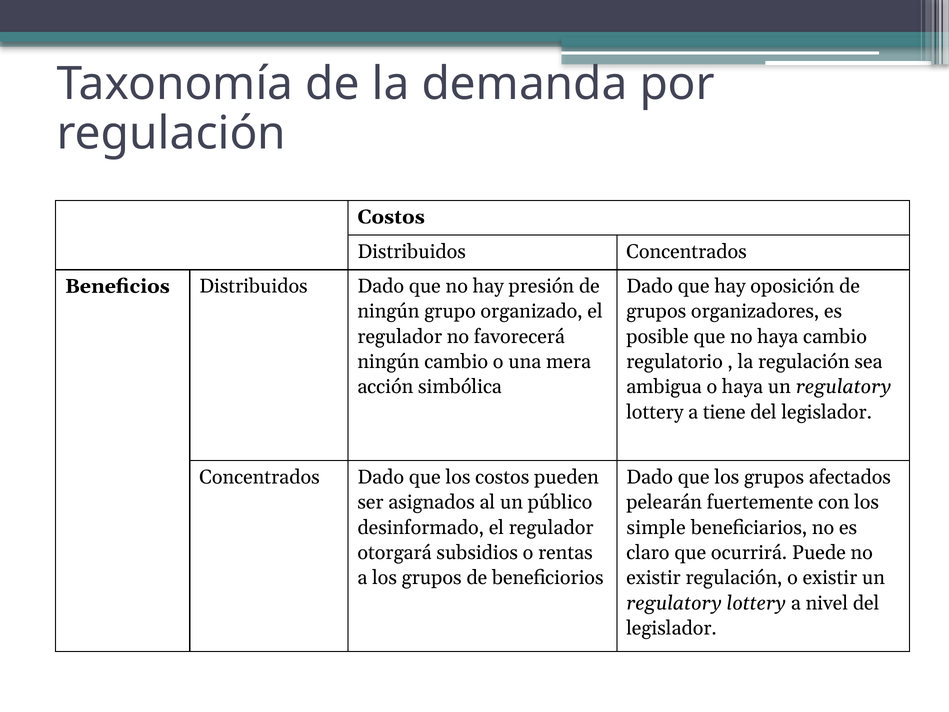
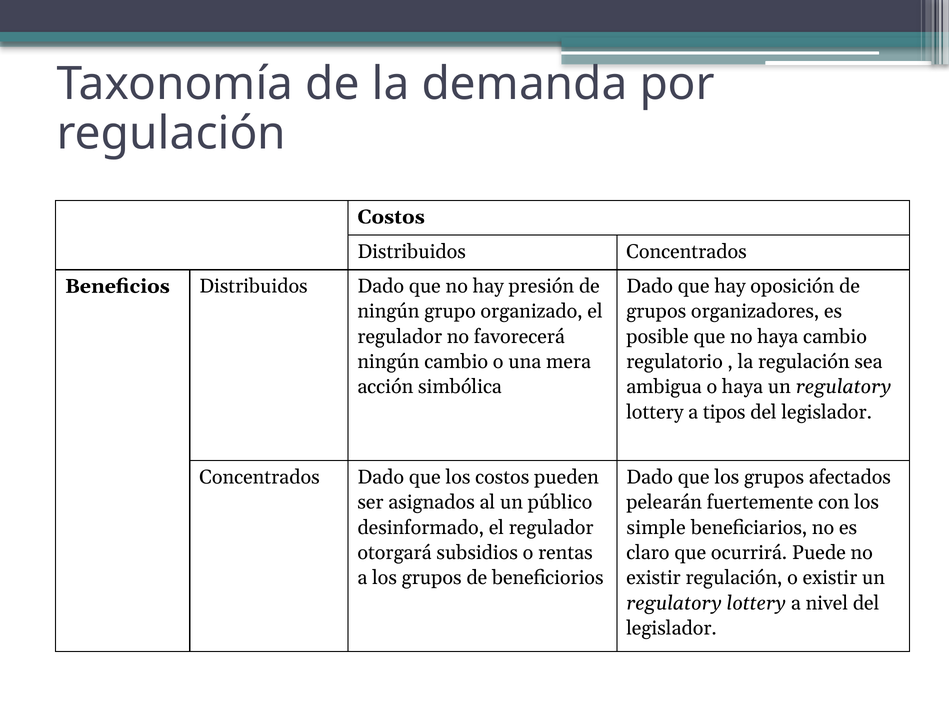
tiene: tiene -> tipos (724, 412)
